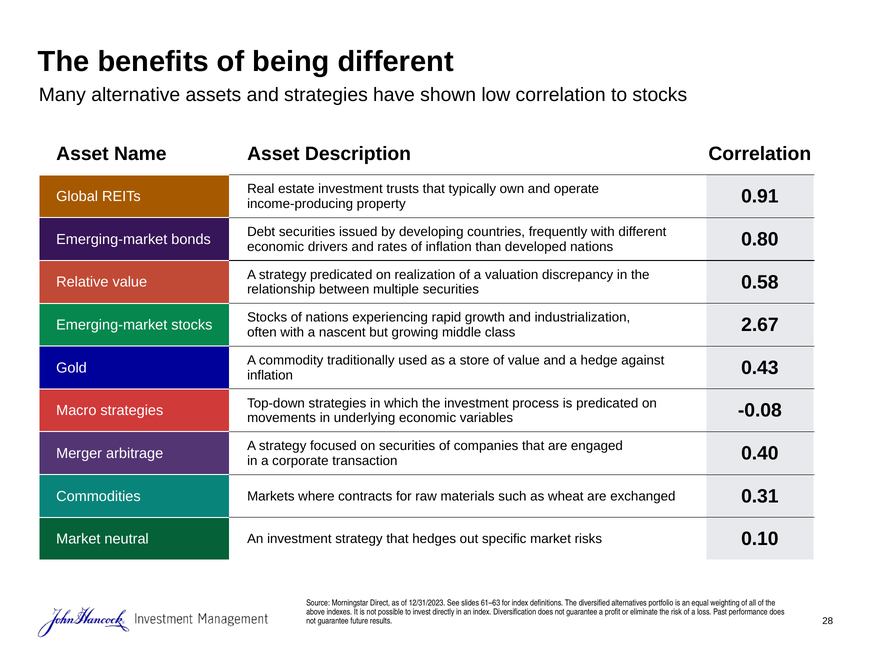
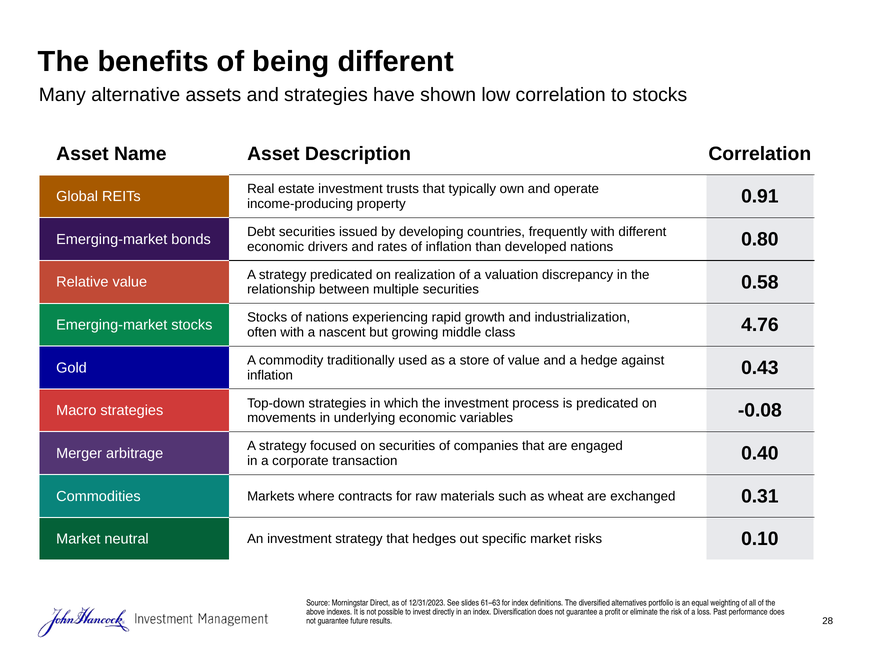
2.67: 2.67 -> 4.76 (760, 325)
